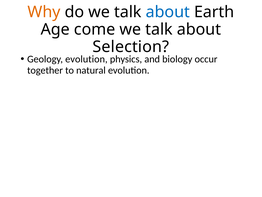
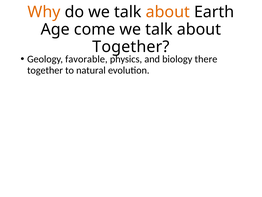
about colour: blue -> orange (168, 12)
Selection: Selection -> Together (131, 47)
Geology evolution: evolution -> favorable (86, 59)
occur: occur -> there (206, 59)
